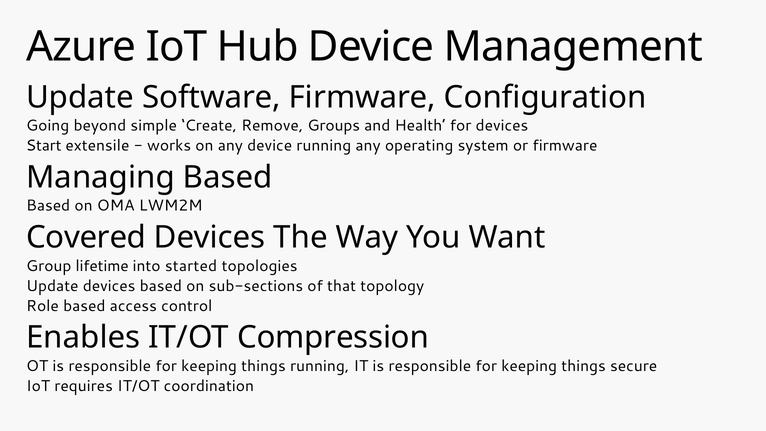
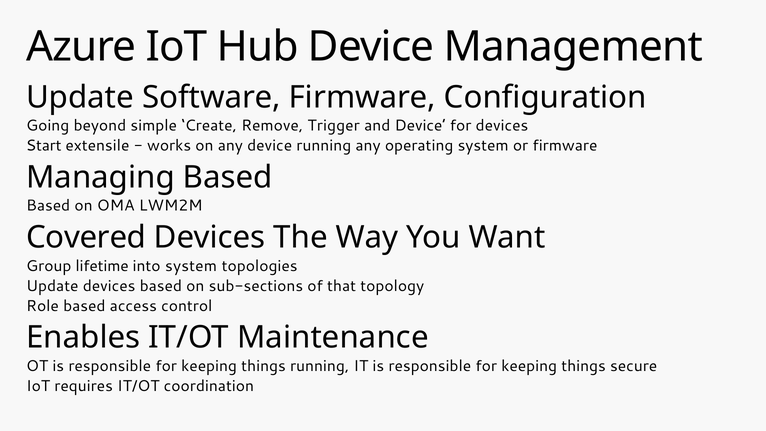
Groups: Groups -> Trigger (334, 126)
and Health: Health -> Device (420, 126)
into started: started -> system (191, 266)
Compression: Compression -> Maintenance (333, 337)
